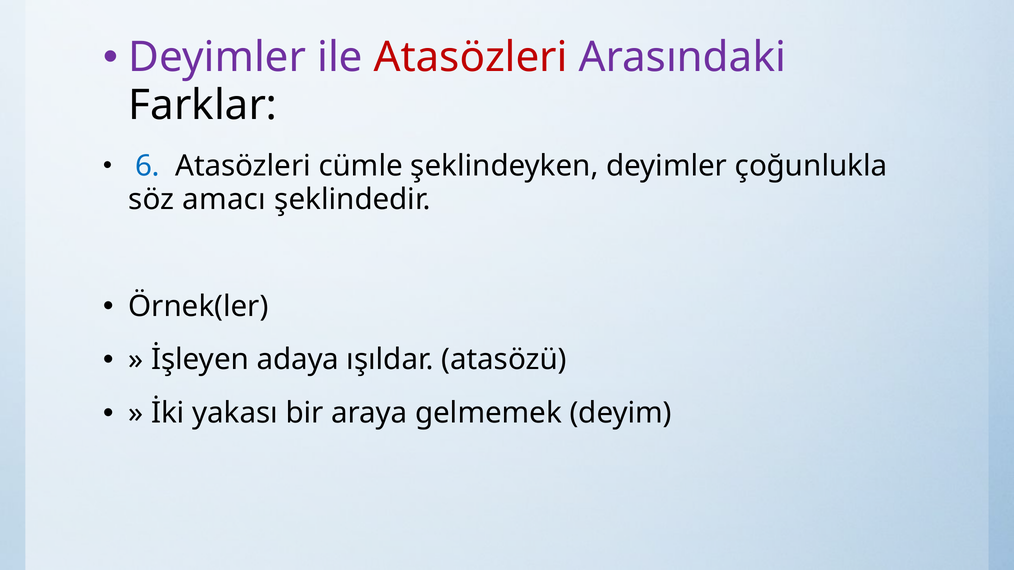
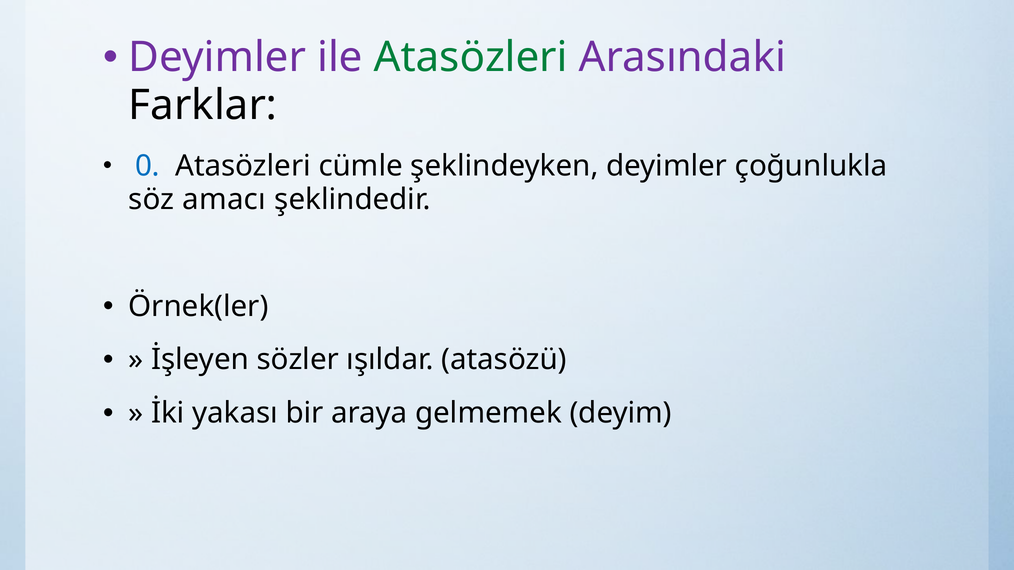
Atasözleri colour: red -> green (471, 57)
6: 6 -> 0 (147, 166)
adaya: adaya -> sözler (298, 360)
